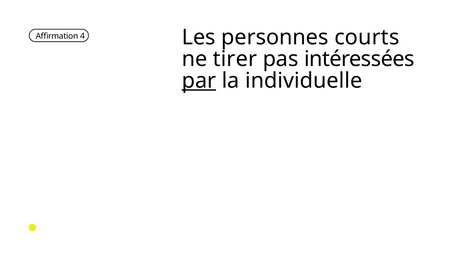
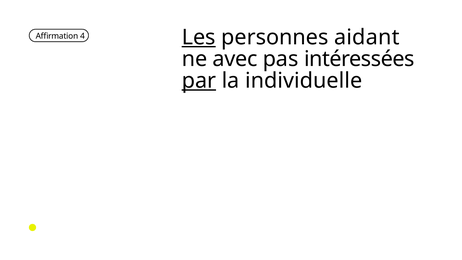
Les underline: none -> present (199, 37)
courts: courts -> aidant (367, 37)
tirer: tirer -> avec (235, 59)
